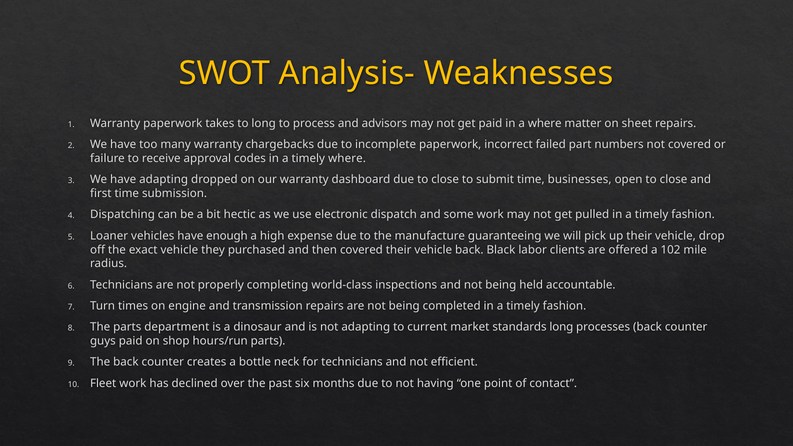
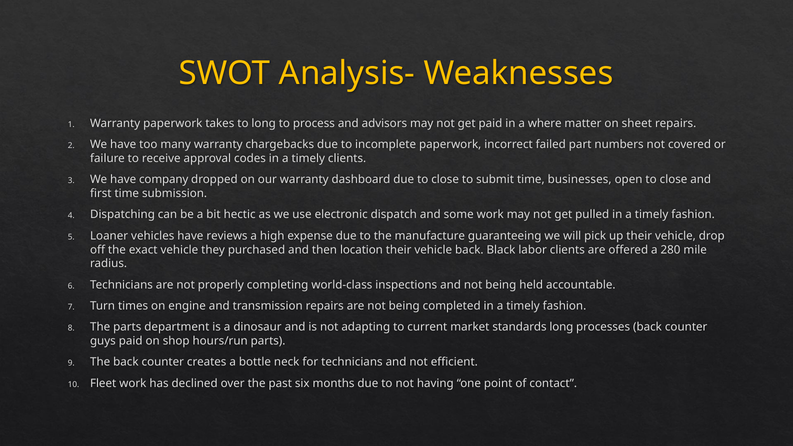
timely where: where -> clients (347, 158)
have adapting: adapting -> company (164, 180)
enough: enough -> reviews (227, 236)
then covered: covered -> location (361, 250)
102: 102 -> 280 (671, 250)
